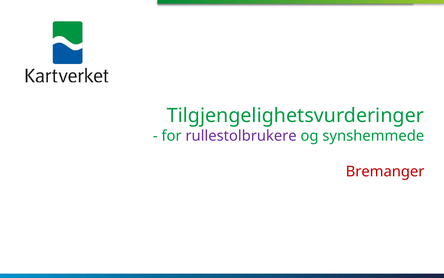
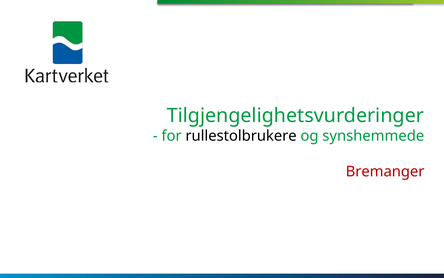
rullestolbrukere colour: purple -> black (241, 136)
